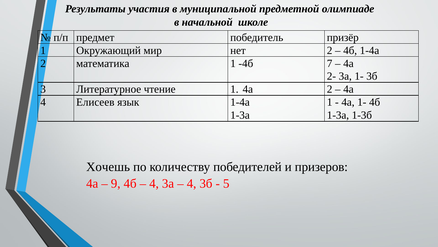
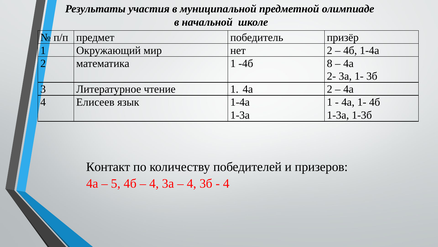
7: 7 -> 8 (330, 63)
Хочешь: Хочешь -> Контакт (108, 167)
9: 9 -> 5 (116, 183)
5: 5 -> 4 (226, 183)
